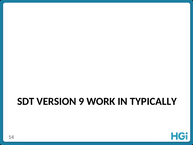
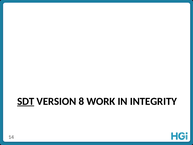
SDT underline: none -> present (26, 101)
9: 9 -> 8 (81, 101)
TYPICALLY: TYPICALLY -> INTEGRITY (153, 101)
